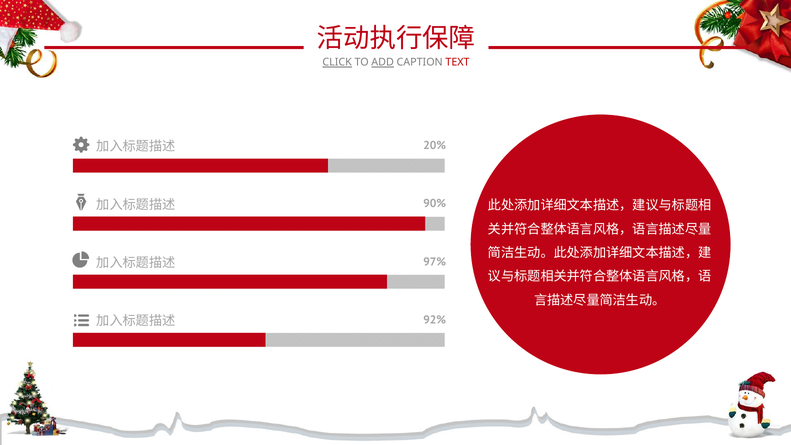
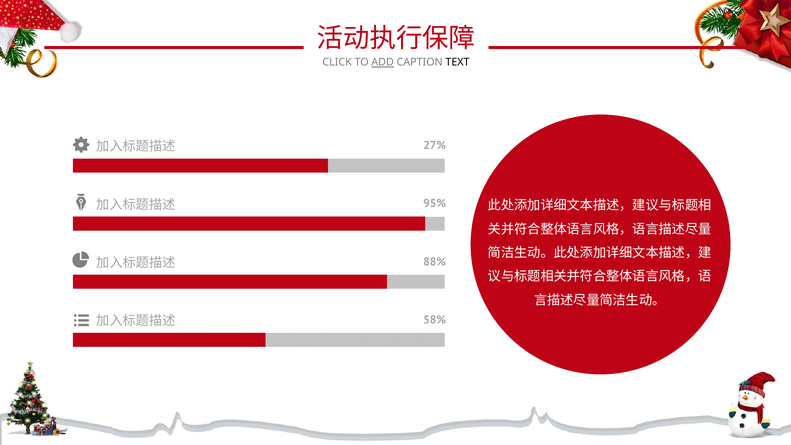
CLICK underline: present -> none (337, 62)
TEXT colour: red -> black (458, 62)
20%: 20% -> 27% (435, 146)
90%: 90% -> 95% (435, 204)
97%: 97% -> 88% (435, 262)
92%: 92% -> 58% (435, 320)
